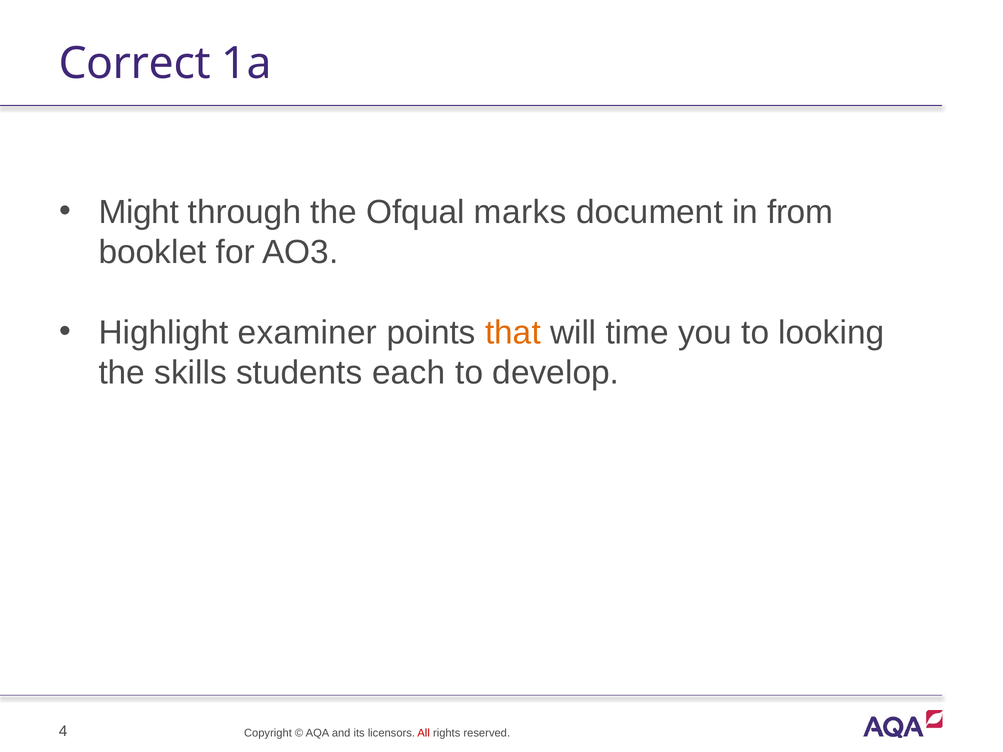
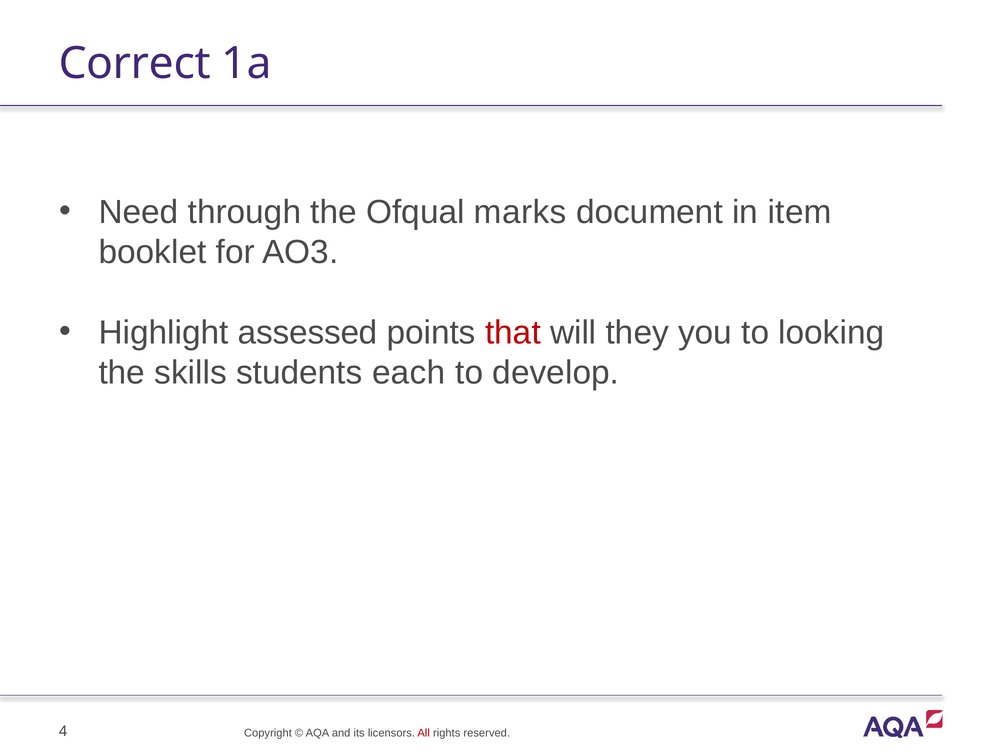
Might: Might -> Need (139, 212)
from: from -> item (800, 212)
examiner: examiner -> assessed (308, 333)
that colour: orange -> red (513, 333)
time: time -> they (637, 333)
